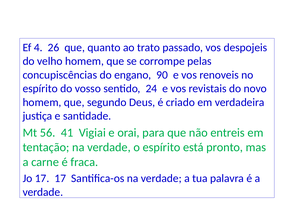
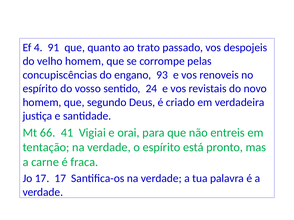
26: 26 -> 91 (53, 48)
90: 90 -> 93 (162, 75)
56: 56 -> 66 (48, 133)
